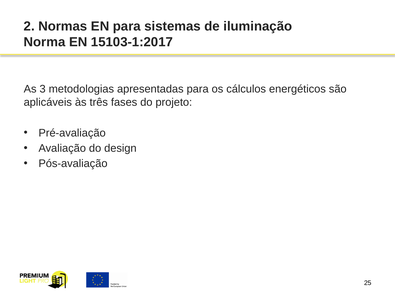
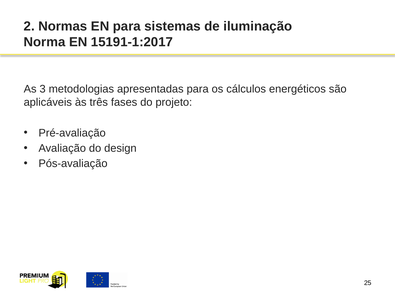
15103-1:2017: 15103-1:2017 -> 15191-1:2017 (132, 42)
